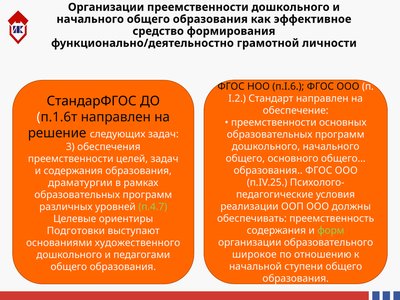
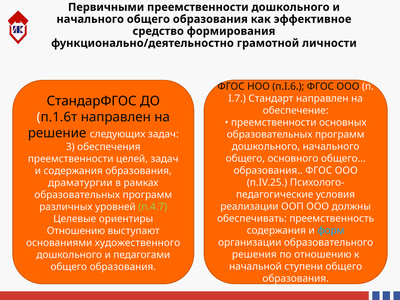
Организации: Организации -> Первичными (106, 7)
I.2: I.2 -> I.7 (237, 99)
форм colour: light green -> light blue (331, 231)
Подготовки: Подготовки -> Отношению (76, 231)
широкое: широкое -> решения (254, 255)
